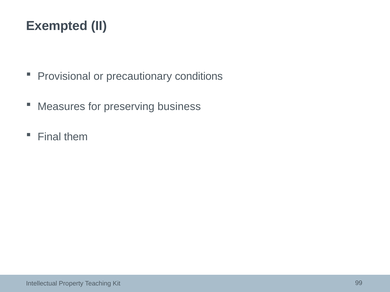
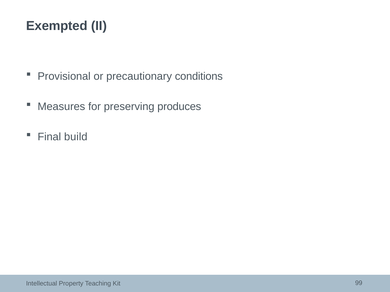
business: business -> produces (179, 107)
them: them -> build (76, 137)
